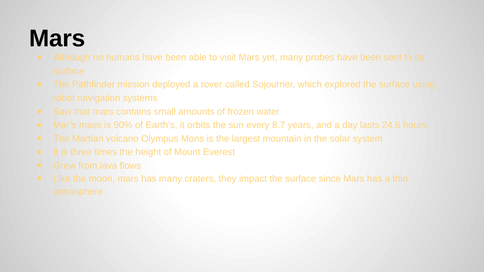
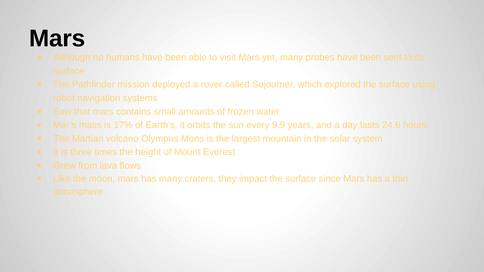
90%: 90% -> 17% (123, 125)
8.7: 8.7 -> 9.9 (279, 125)
